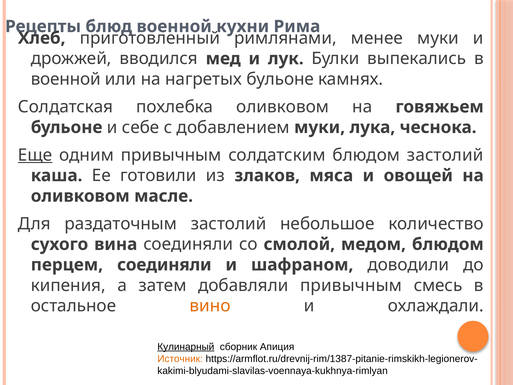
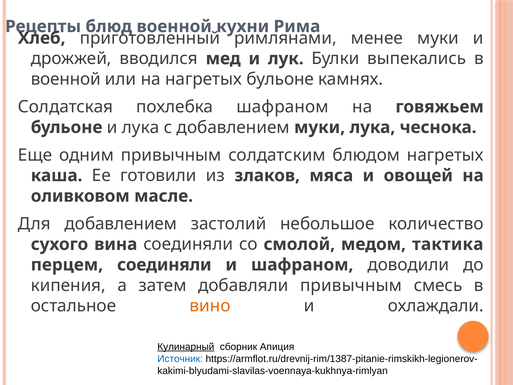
похлебка оливковом: оливковом -> шафраном (283, 107)
и себе: себе -> лука (141, 127)
Еще underline: present -> none (35, 155)
блюдом застолий: застолий -> нагретых (445, 155)
Для раздаточным: раздаточным -> добавлением (121, 224)
медом блюдом: блюдом -> тактика (448, 244)
Источник colour: orange -> blue (180, 358)
